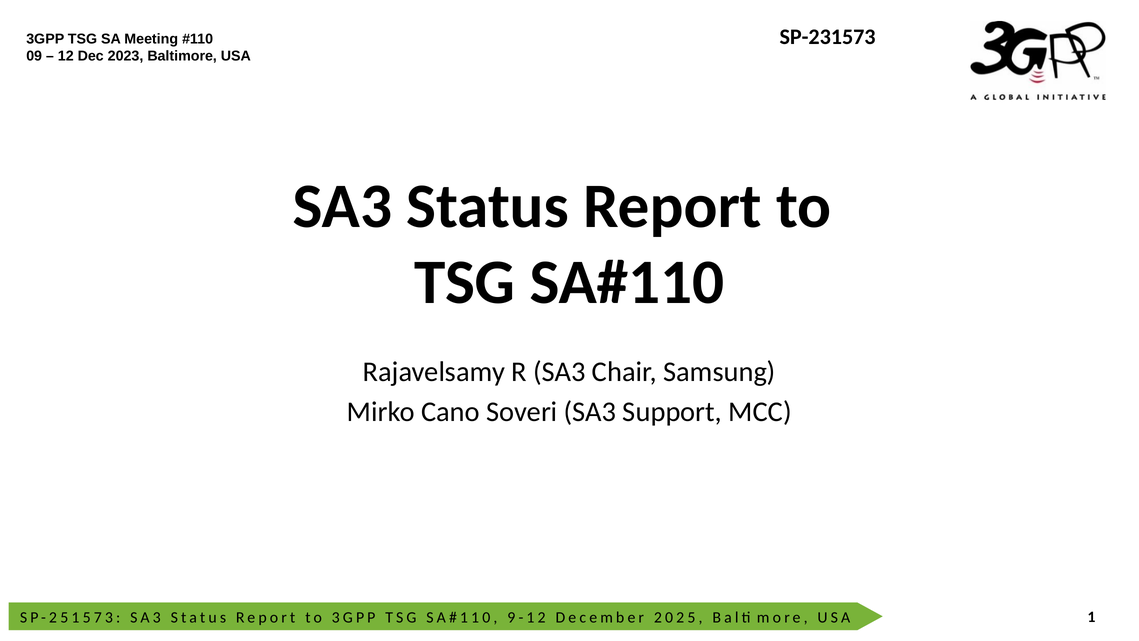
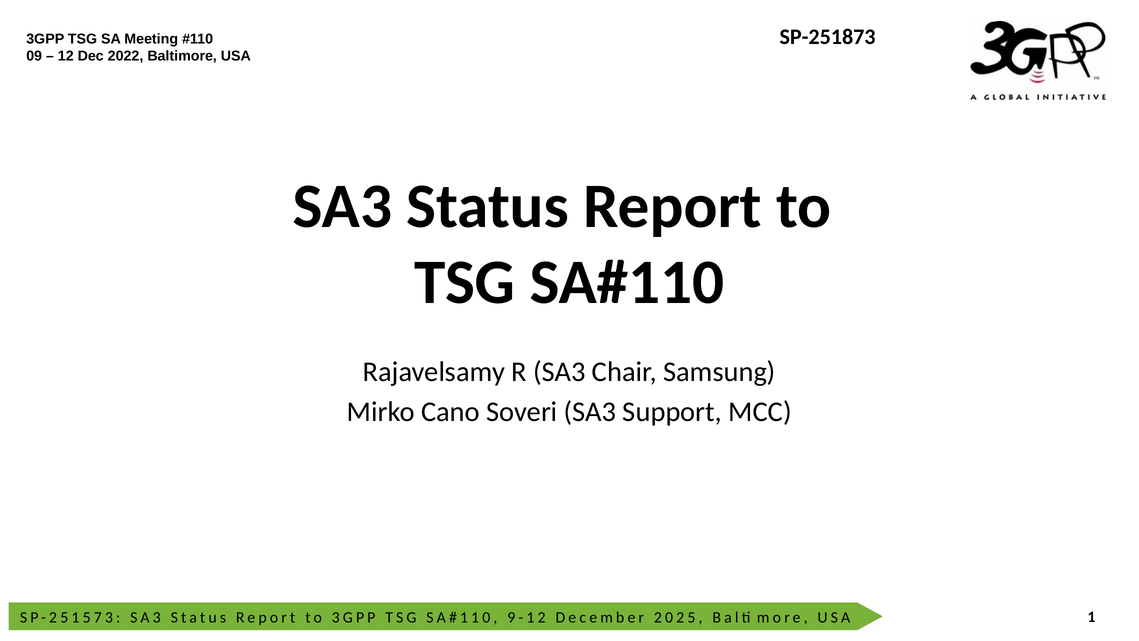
SP-231573: SP-231573 -> SP-251873 (828, 37)
2023: 2023 -> 2022 (126, 56)
